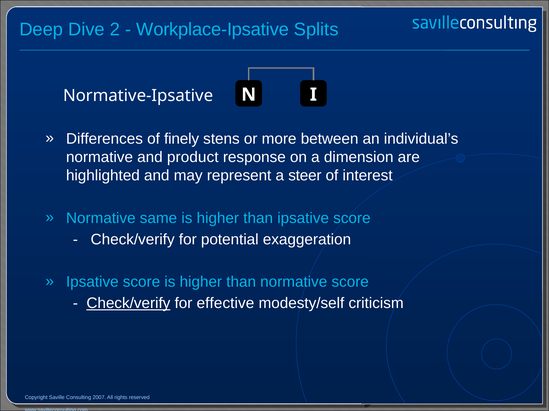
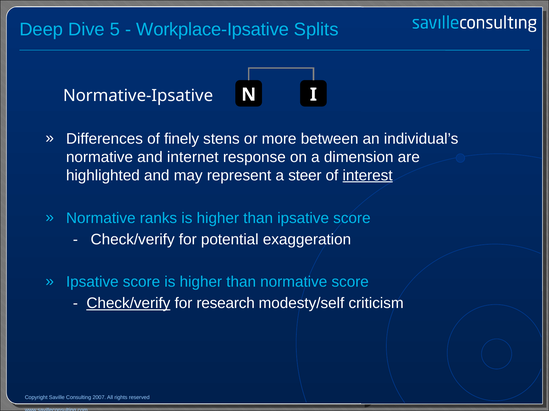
2: 2 -> 5 (115, 29)
product: product -> internet (193, 157)
interest underline: none -> present (368, 176)
same: same -> ranks (158, 218)
effective: effective -> research (226, 304)
